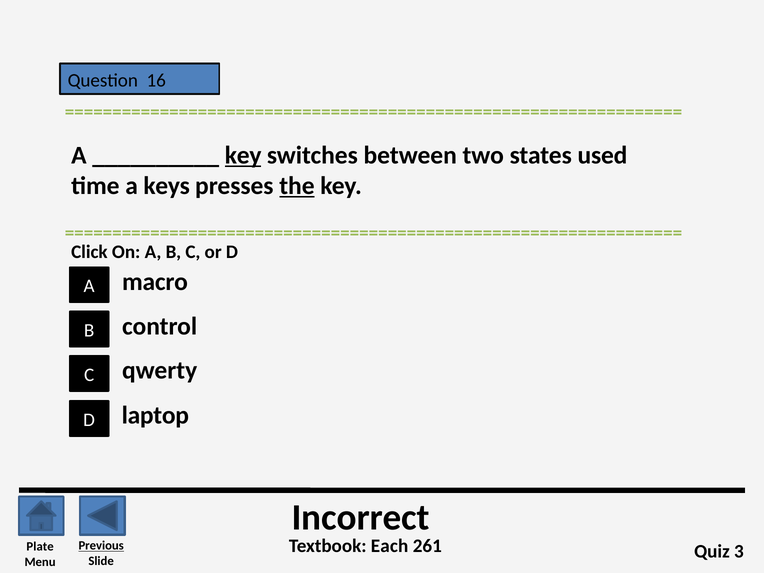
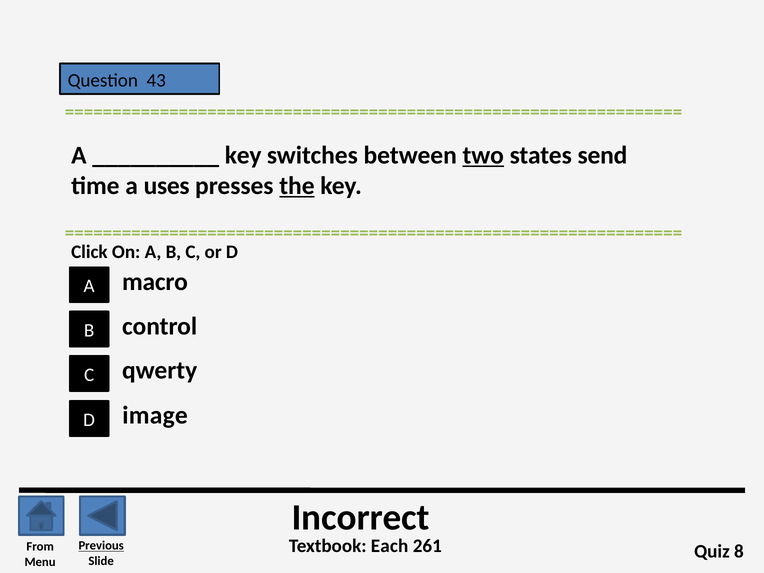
16: 16 -> 43 (156, 80)
key underline: present -> none (243, 155)
two underline: none -> present (483, 155)
used: used -> send (602, 155)
keys: keys -> uses (167, 186)
laptop: laptop -> image (155, 416)
Plate: Plate -> From (40, 547)
3: 3 -> 8 (739, 551)
